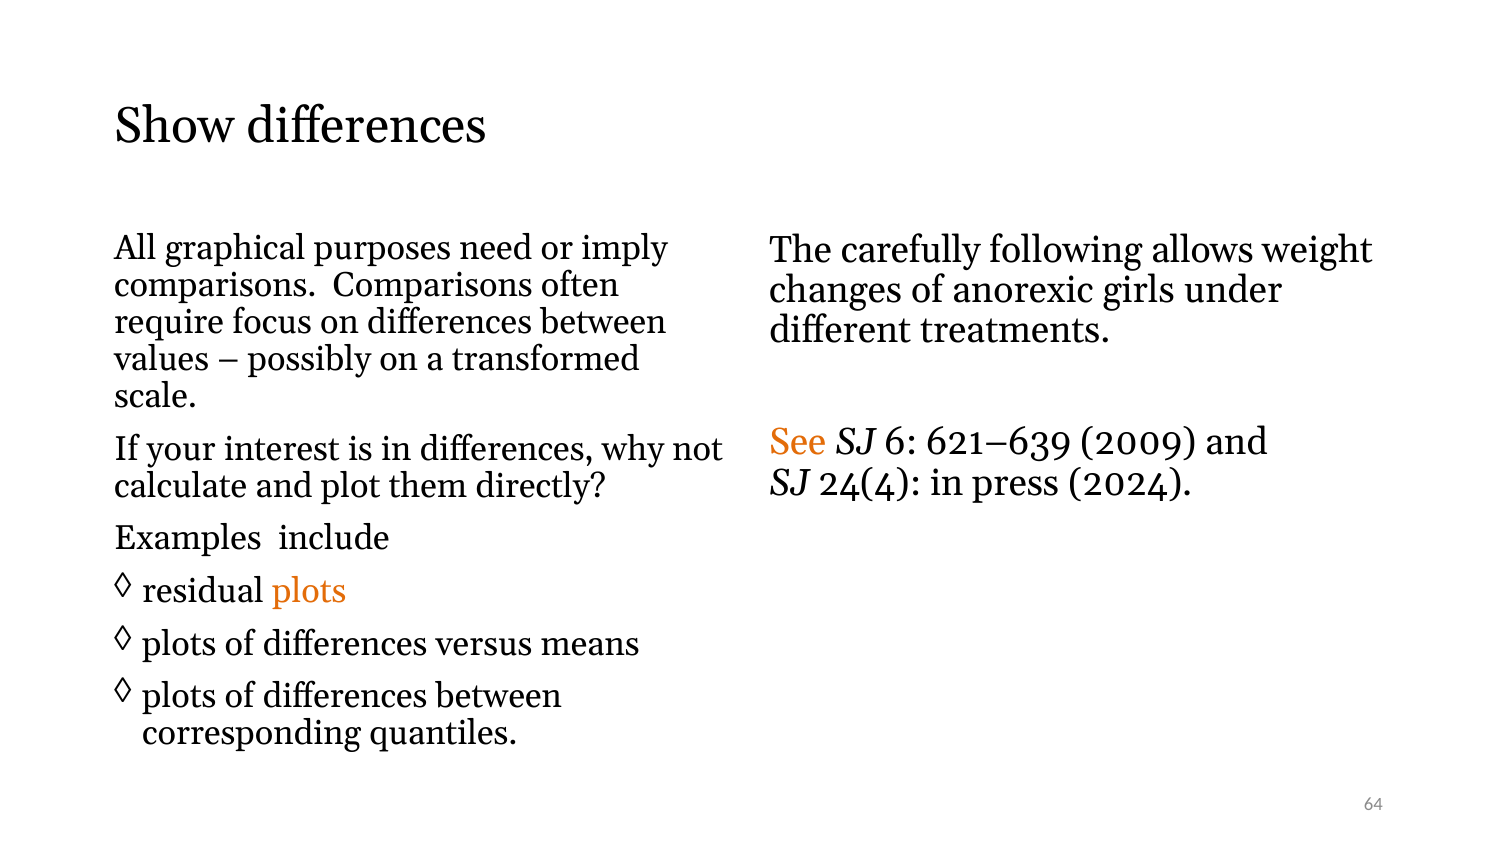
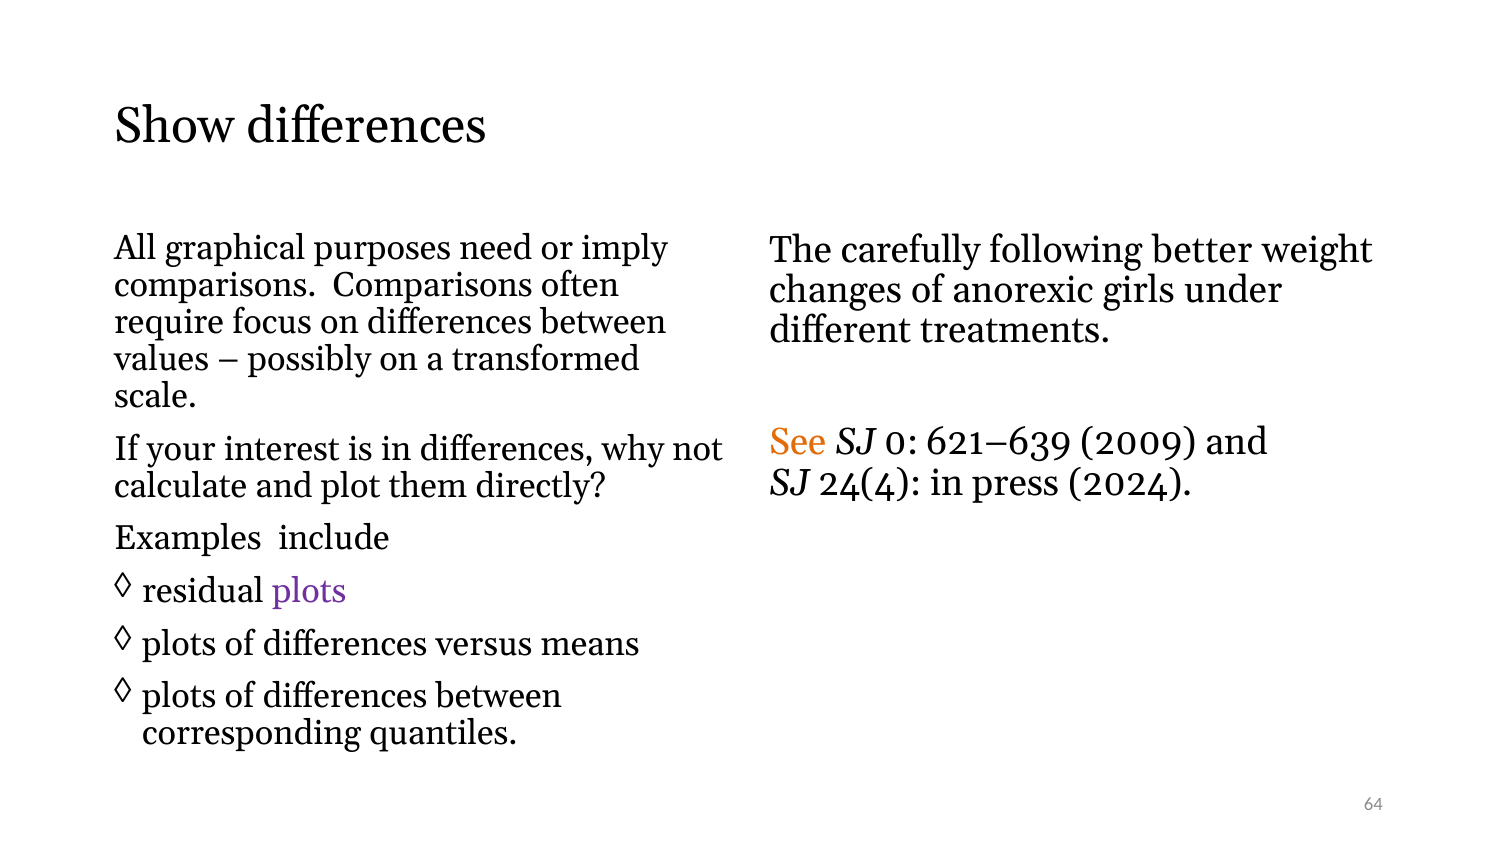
allows: allows -> better (1202, 250)
6: 6 -> 0 (901, 443)
plots colour: orange -> purple (309, 591)
